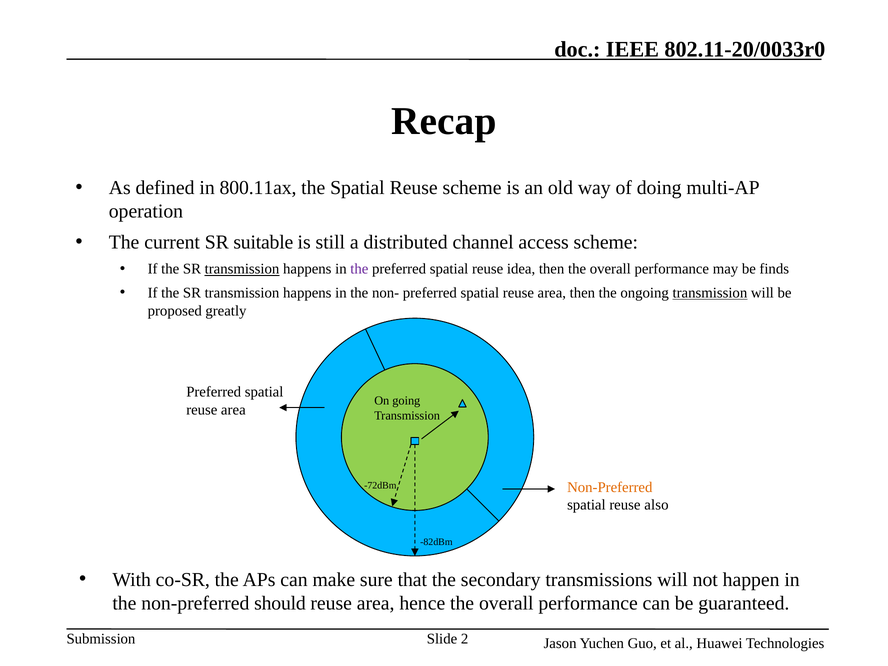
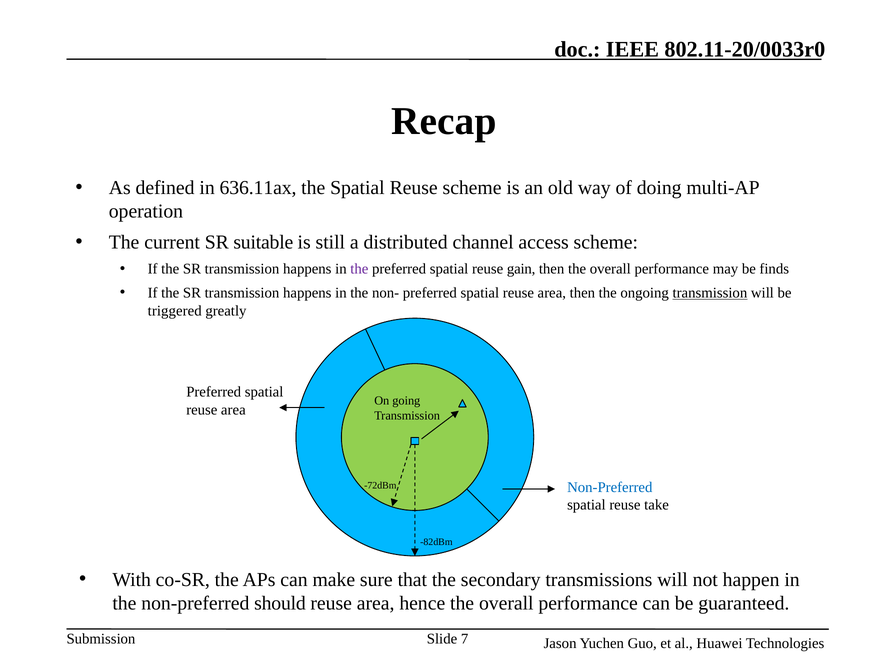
800.11ax: 800.11ax -> 636.11ax (258, 188)
transmission underline: present -> none (242, 269)
idea: idea -> gain (521, 269)
proposed: proposed -> triggered (175, 311)
Non-Preferred colour: orange -> blue (610, 487)
also: also -> take (657, 505)
2: 2 -> 7 (465, 639)
